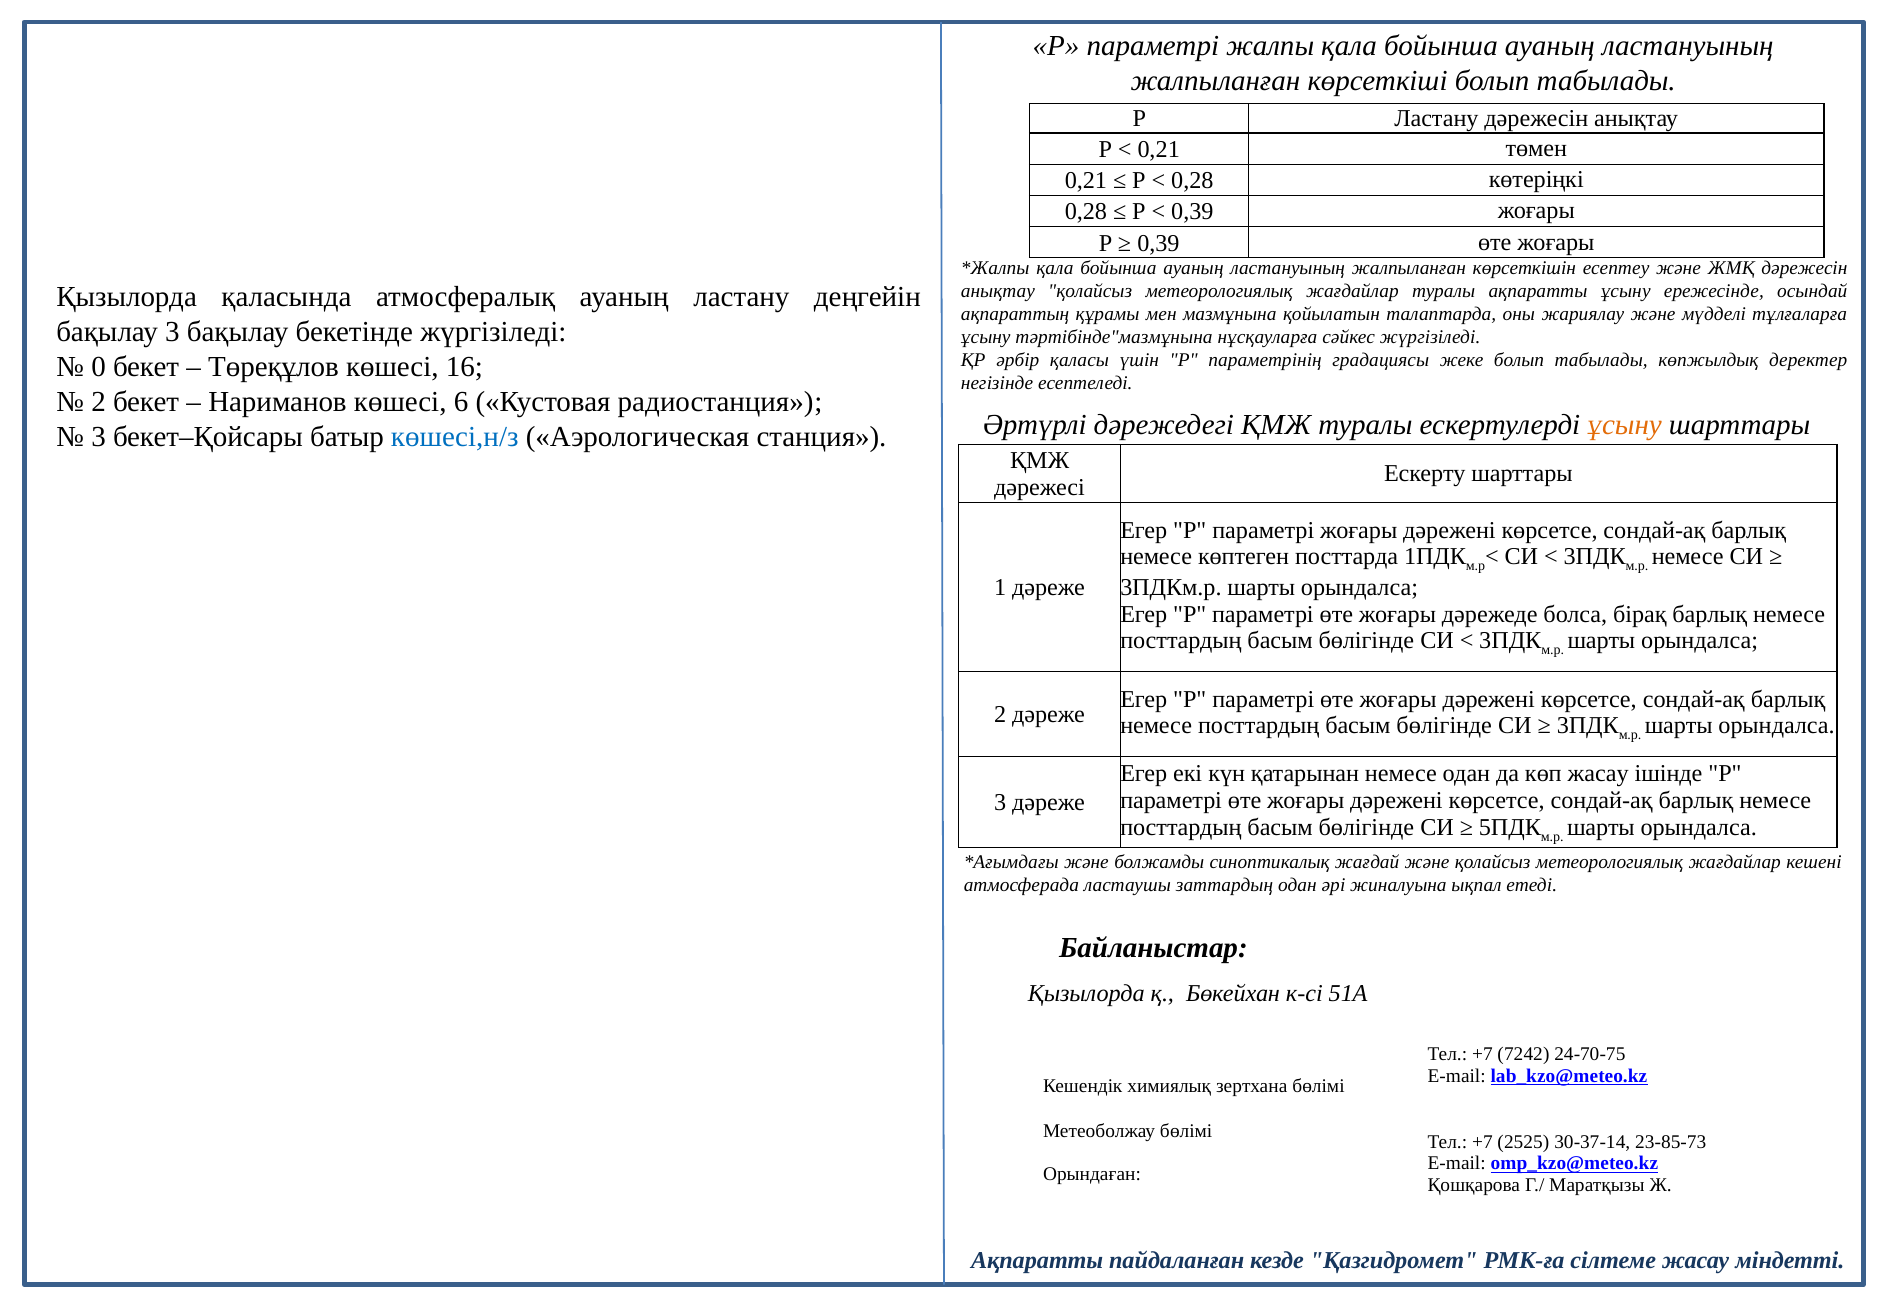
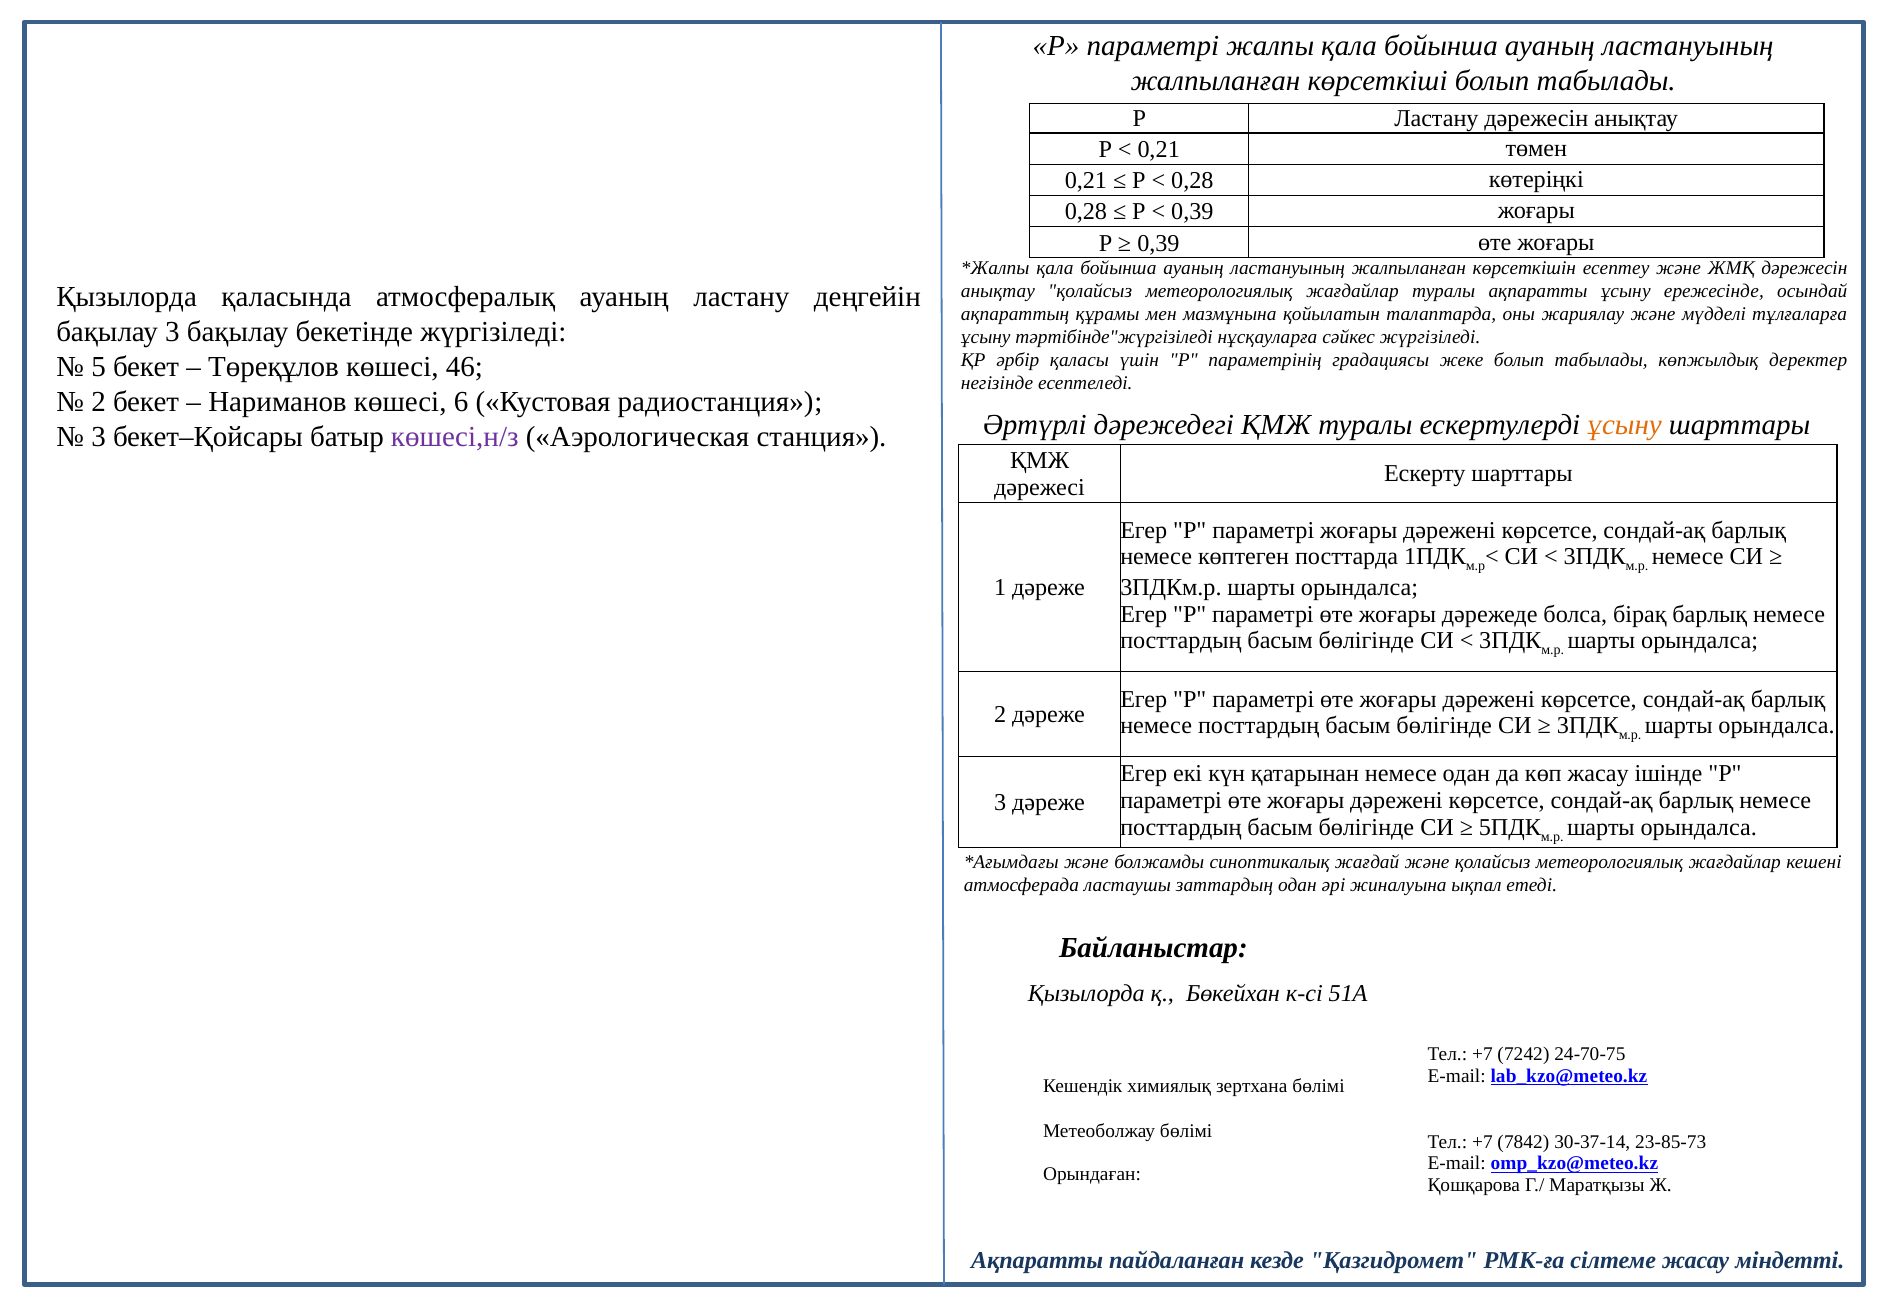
тәртібінде"мазмұнына: тәртібінде"мазмұнына -> тәртібінде"жүргізіледі (1114, 337)
0: 0 -> 5 (99, 367)
16: 16 -> 46 (464, 367)
көшесі,н/з colour: blue -> purple (455, 437)
2525: 2525 -> 7842 (1523, 1142)
